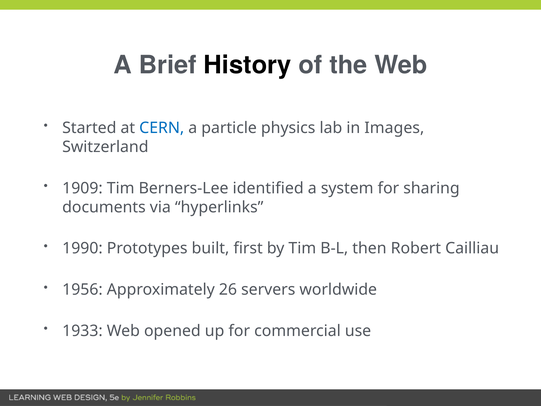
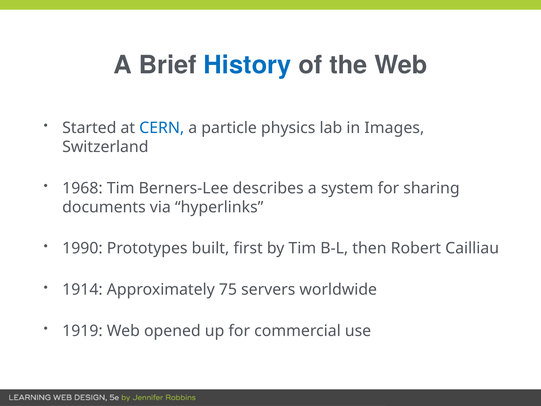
History colour: black -> blue (247, 65)
1909: 1909 -> 1968 (82, 188)
identified: identified -> describes (268, 188)
1956: 1956 -> 1914 (82, 289)
26: 26 -> 75 (228, 289)
1933: 1933 -> 1919 (82, 331)
